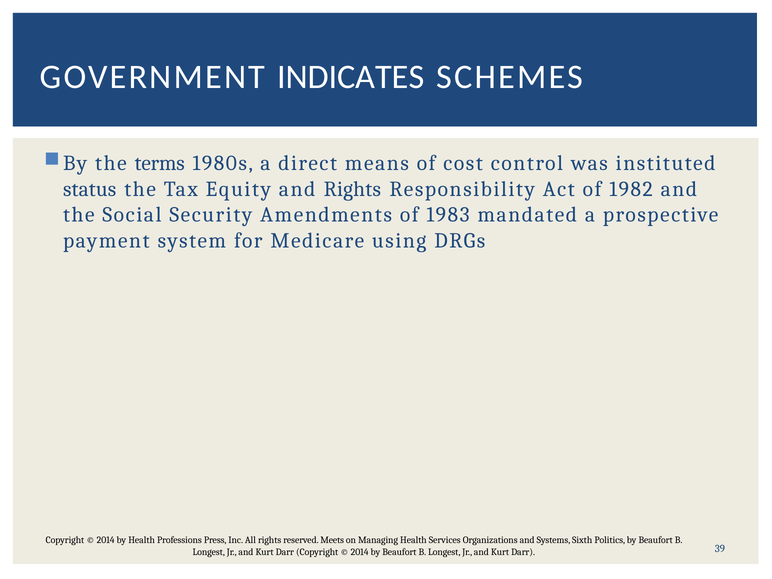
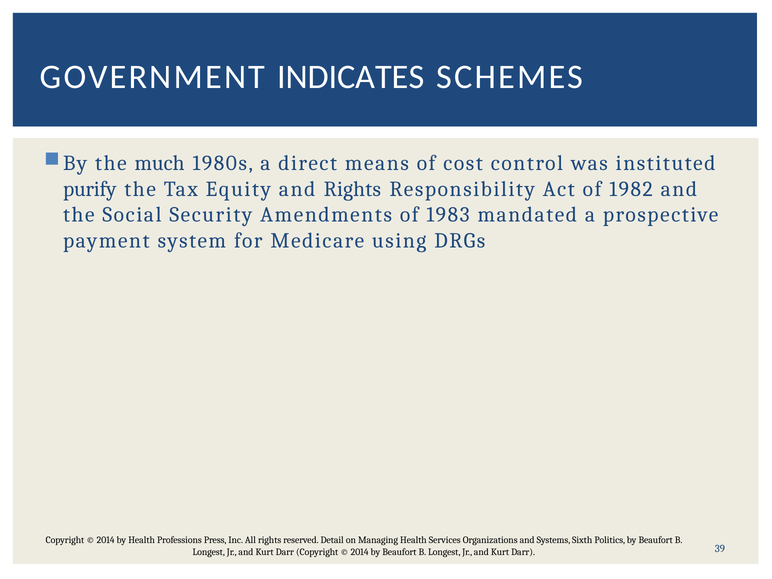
terms: terms -> much (160, 163)
status: status -> purify (90, 189)
Meets: Meets -> Detail (332, 540)
